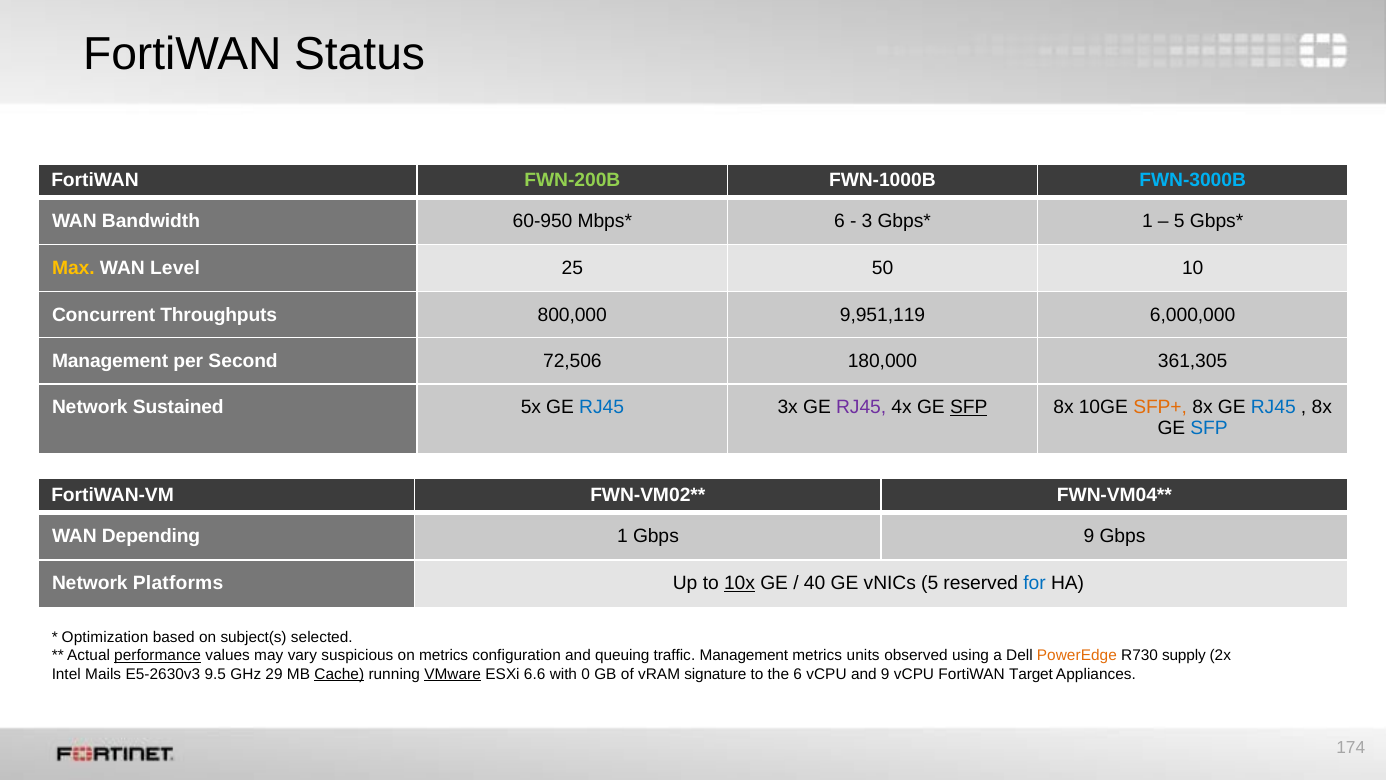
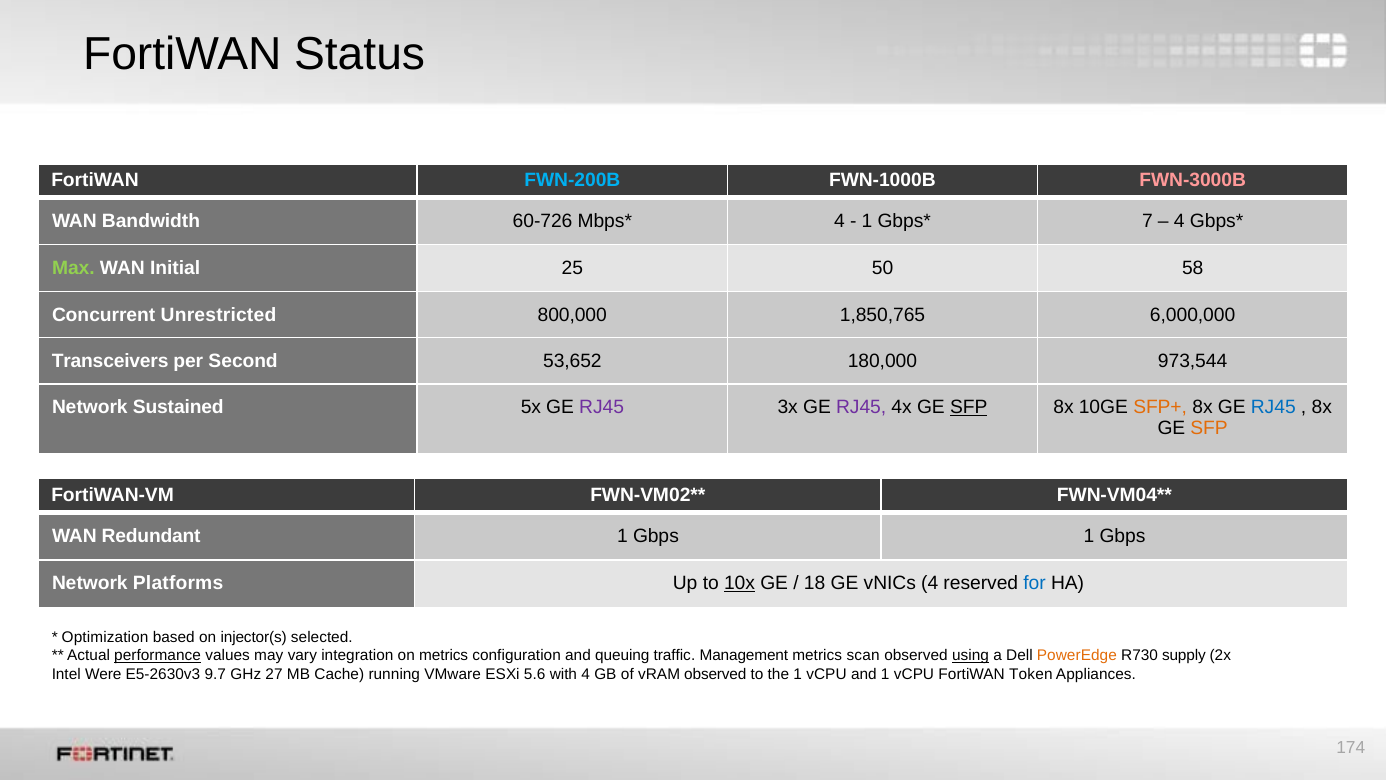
FWN-200B colour: light green -> light blue (572, 180)
FWN-3000B colour: light blue -> pink (1193, 180)
60-950: 60-950 -> 60-726 (543, 221)
6: 6 -> 4 (839, 221)
3: 3 -> 1 (867, 221)
1: 1 -> 7 (1147, 221)
5: 5 -> 4 (1179, 221)
Max colour: yellow -> light green (73, 268)
Level: Level -> Initial (175, 268)
10: 10 -> 58 (1193, 268)
Throughputs: Throughputs -> Unrestricted (218, 315)
9,951,119: 9,951,119 -> 1,850,765 (883, 315)
Management: Management -> Transceivers (110, 361)
72,506: 72,506 -> 53,652 (572, 361)
361,305: 361,305 -> 973,544 (1193, 361)
RJ45 colour: blue -> purple (602, 407)
SFP colour: blue -> orange (1209, 428)
Depending: Depending -> Redundant (151, 536)
Gbps 9: 9 -> 1 (1089, 536)
40: 40 -> 18 (815, 583)
vNICs 5: 5 -> 4 (930, 583)
subject(s: subject(s -> injector(s (254, 637)
suspicious: suspicious -> integration (357, 655)
units: units -> scan (863, 655)
using underline: none -> present (971, 655)
Mails: Mails -> Were (103, 674)
9.5: 9.5 -> 9.7 (215, 674)
29: 29 -> 27 (274, 674)
Cache underline: present -> none (339, 674)
VMware underline: present -> none (453, 674)
6.6: 6.6 -> 5.6 (535, 674)
with 0: 0 -> 4 (586, 674)
vRAM signature: signature -> observed (715, 674)
the 6: 6 -> 1 (798, 674)
and 9: 9 -> 1 (885, 674)
Target: Target -> Token (1031, 674)
